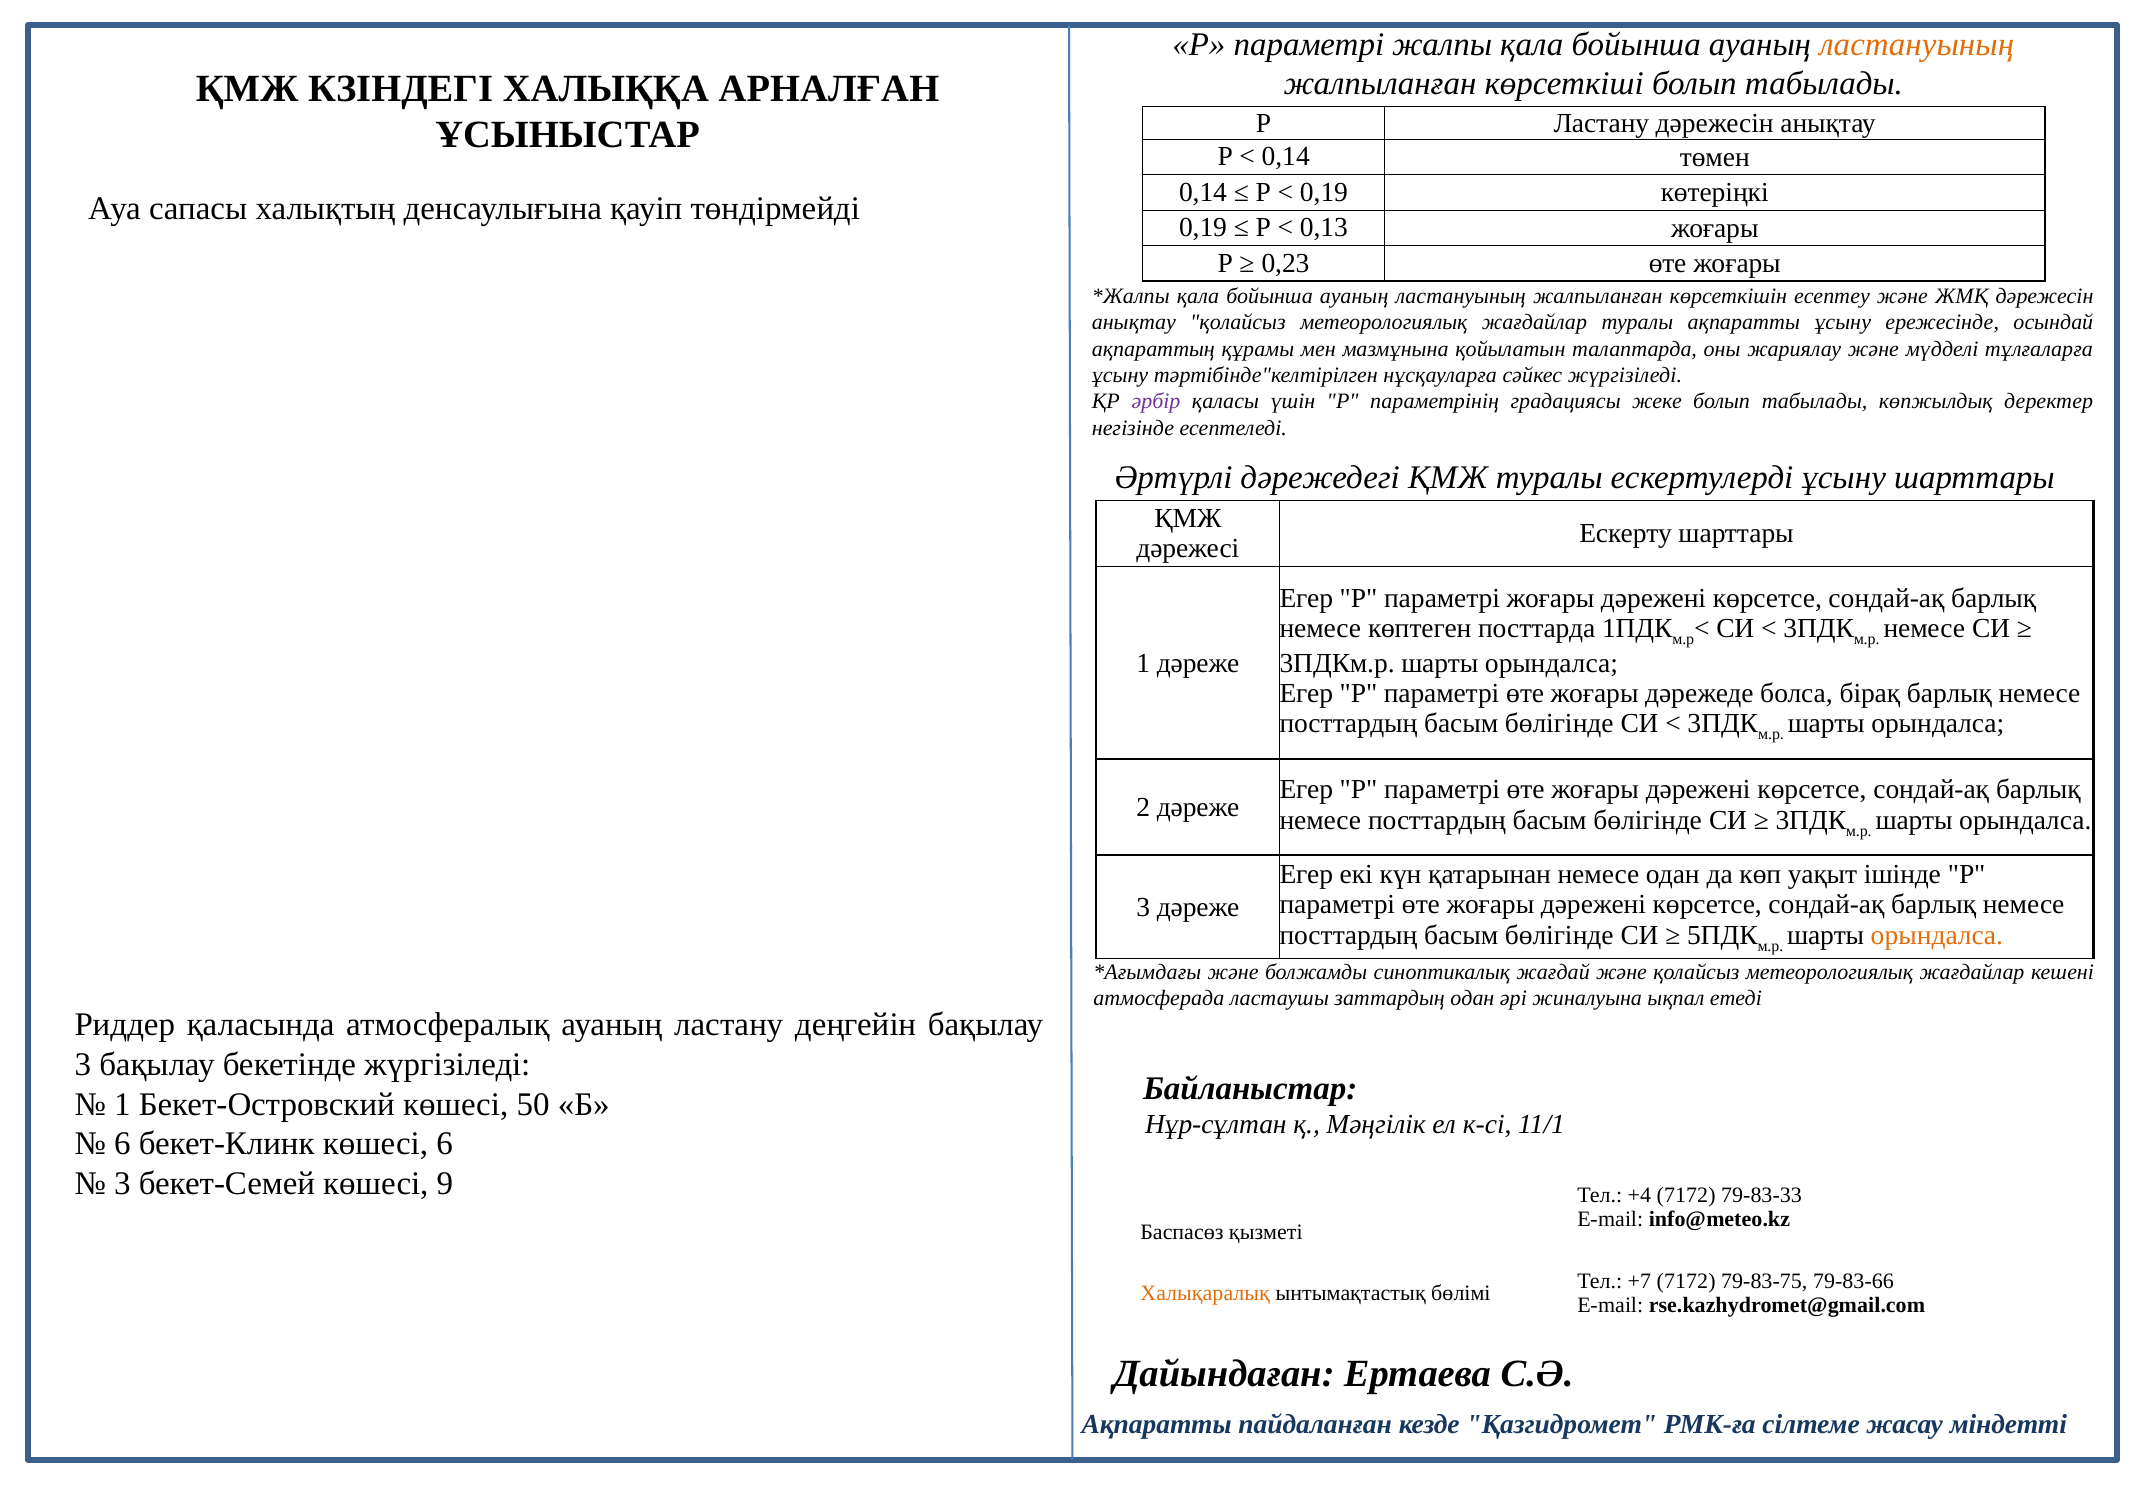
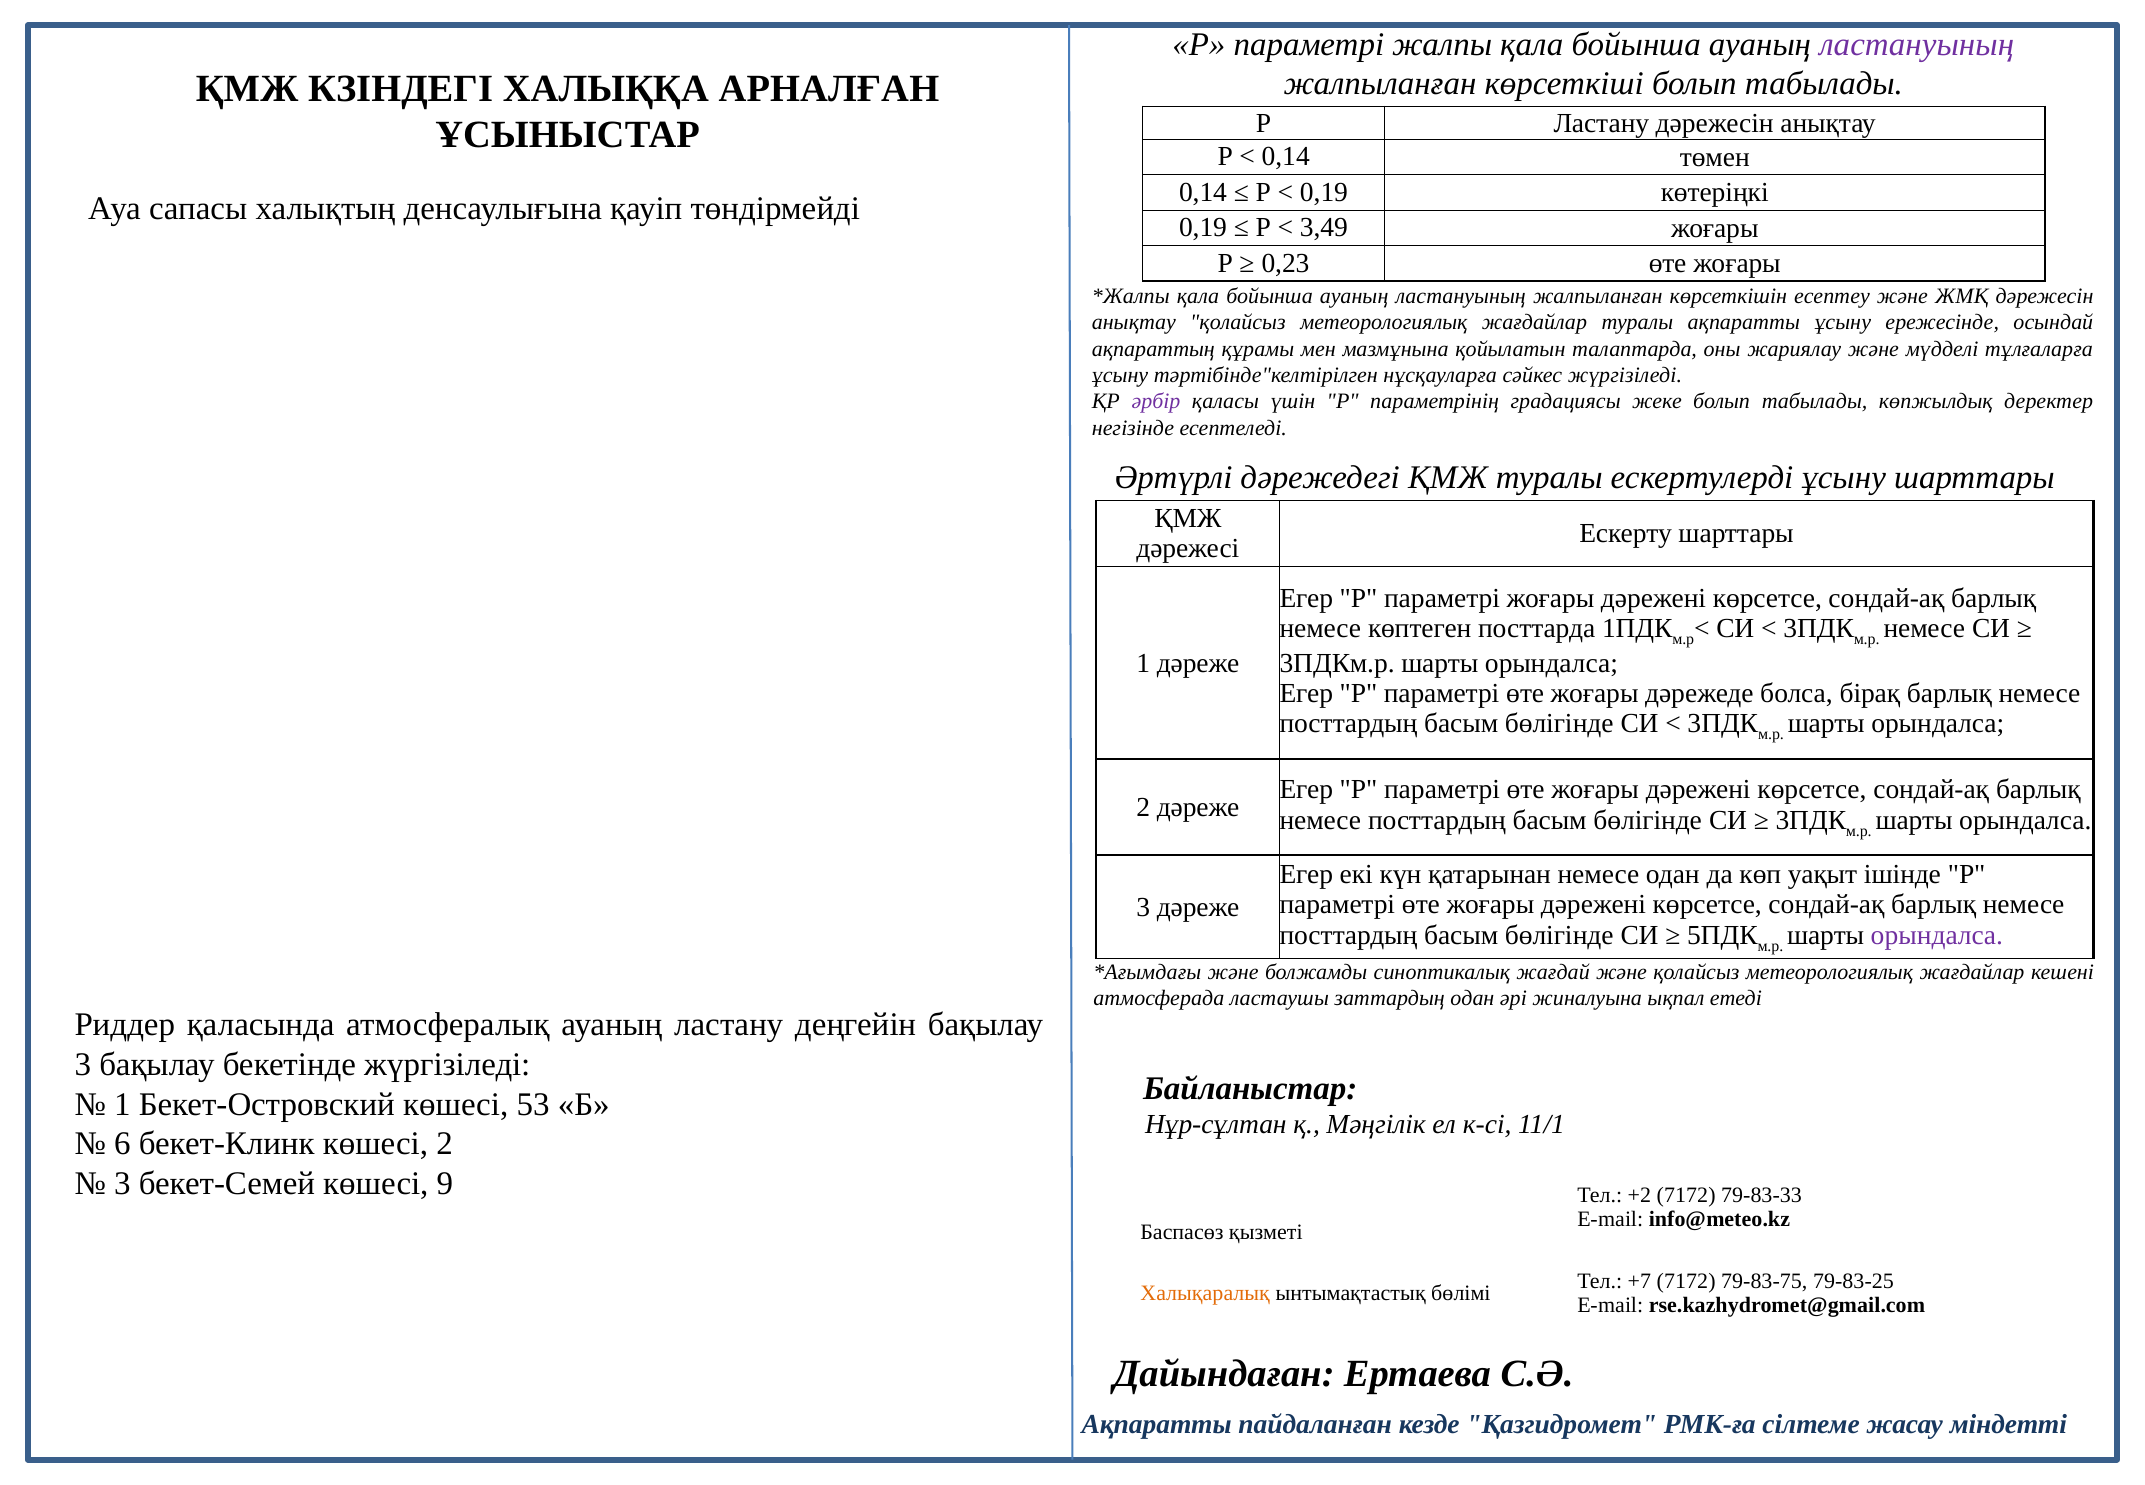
ластануының colour: orange -> purple (1917, 44)
0,13: 0,13 -> 3,49 (1324, 228)
орындалса colour: orange -> purple (1937, 935)
50: 50 -> 53 (533, 1104)
көшесі 6: 6 -> 2 (445, 1144)
+4: +4 -> +2 (1639, 1195)
79-83-66: 79-83-66 -> 79-83-25 (1853, 1281)
